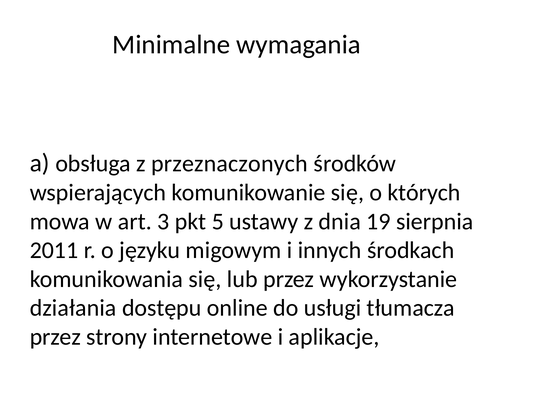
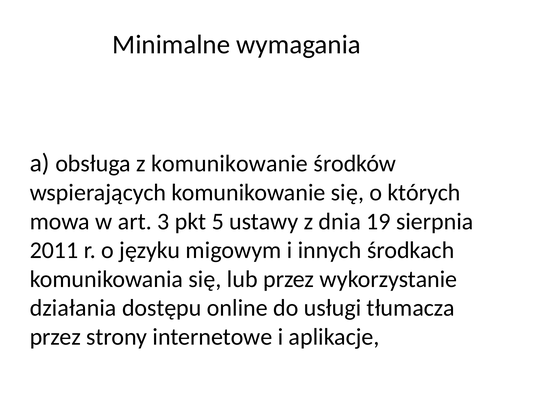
z przeznaczonych: przeznaczonych -> komunikowanie (230, 163)
